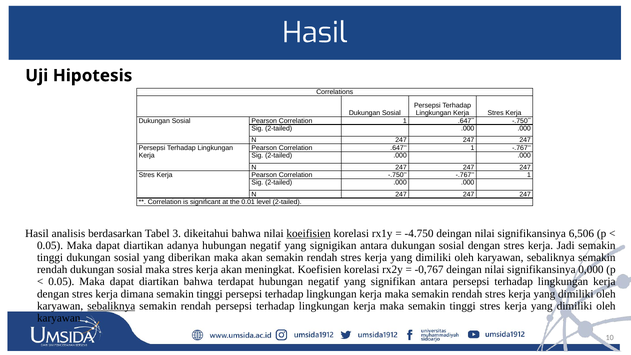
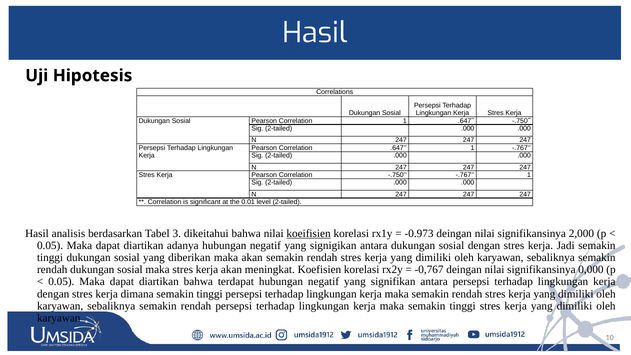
-4.750: -4.750 -> -0.973 (419, 233)
6,506: 6,506 -> 2,000 (581, 233)
sebaliknya underline: present -> none (111, 306)
